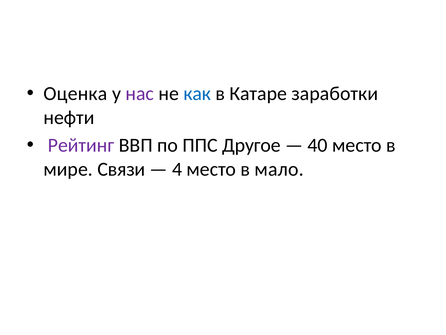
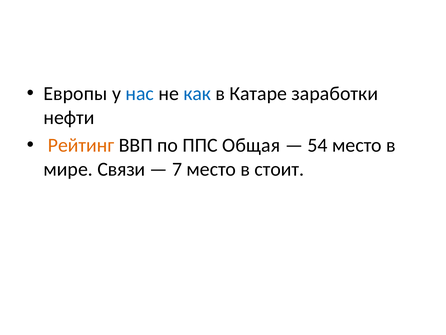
Оценка: Оценка -> Европы (75, 94)
нас colour: purple -> blue (140, 94)
Рейтинг colour: purple -> orange (81, 145)
Другое: Другое -> Общая (251, 145)
40: 40 -> 54 (318, 145)
4: 4 -> 7 (177, 169)
мало: мало -> стоит (279, 169)
